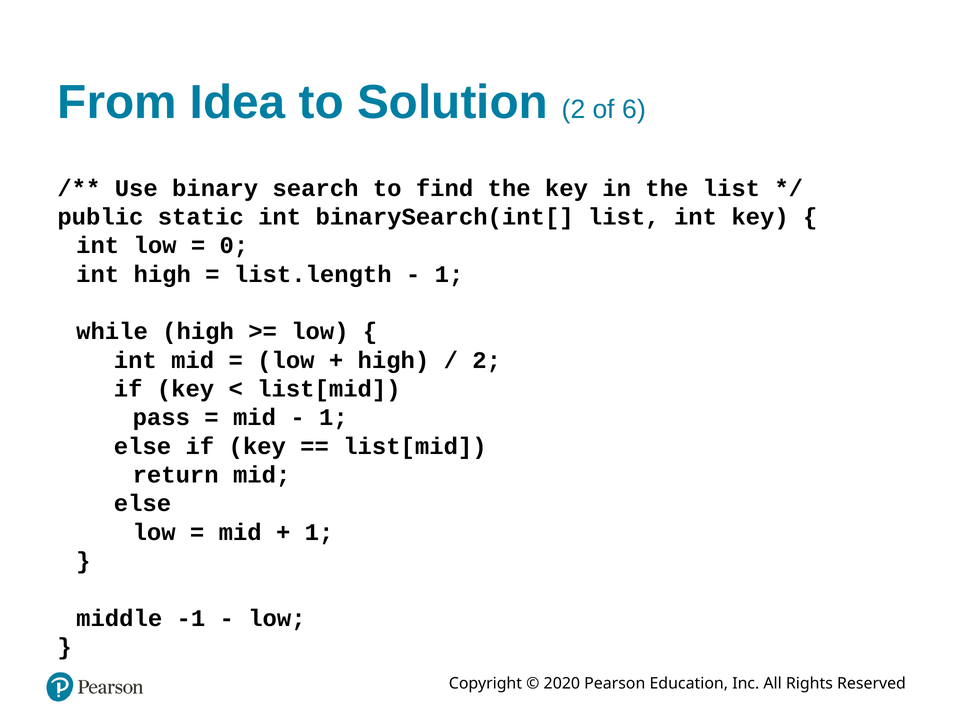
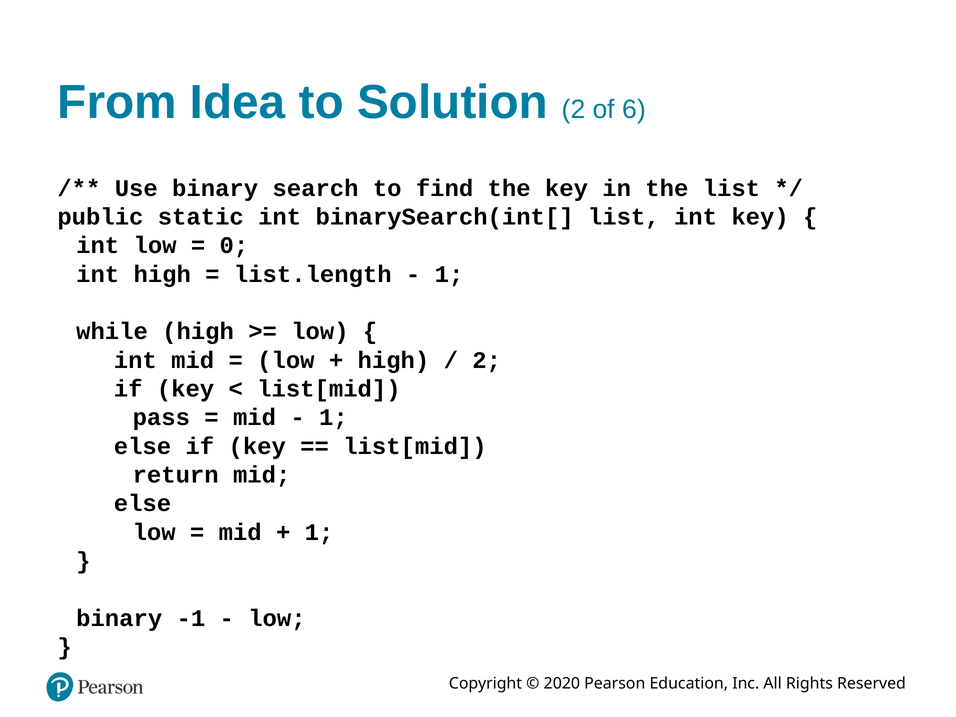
middle: middle -> binary (119, 618)
